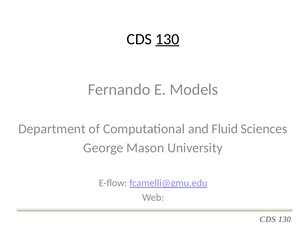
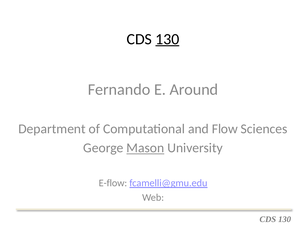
Models: Models -> Around (194, 90)
Fluid: Fluid -> Flow (225, 129)
Mason underline: none -> present (145, 148)
